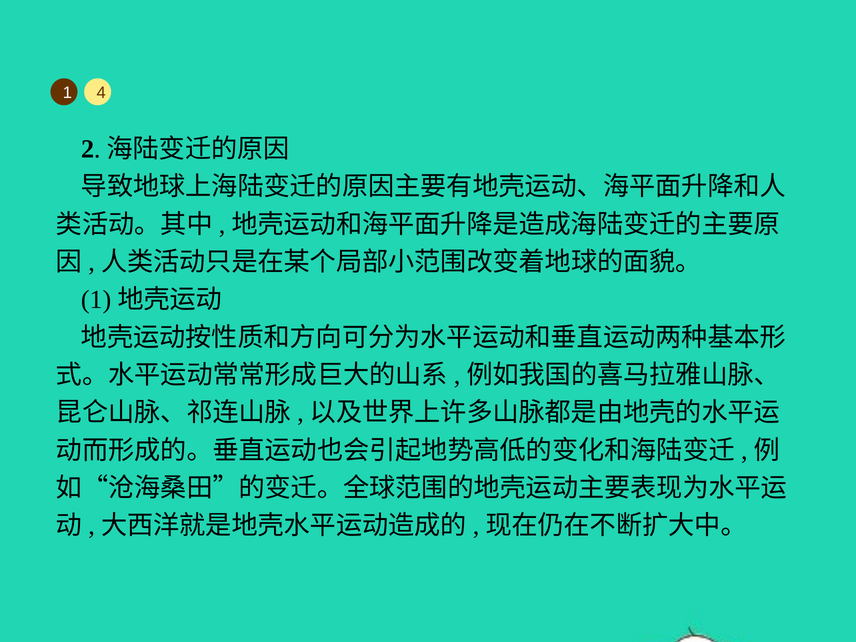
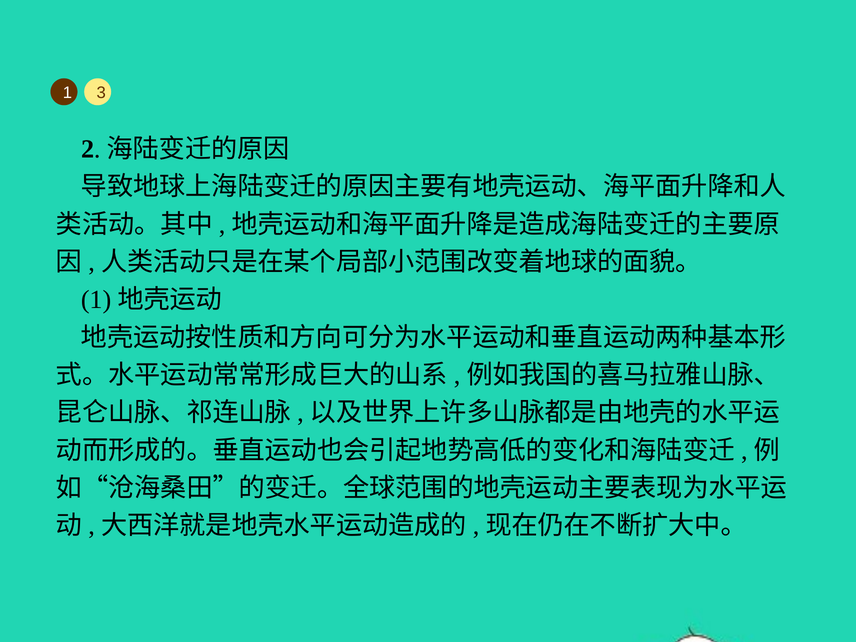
4: 4 -> 3 (101, 93)
